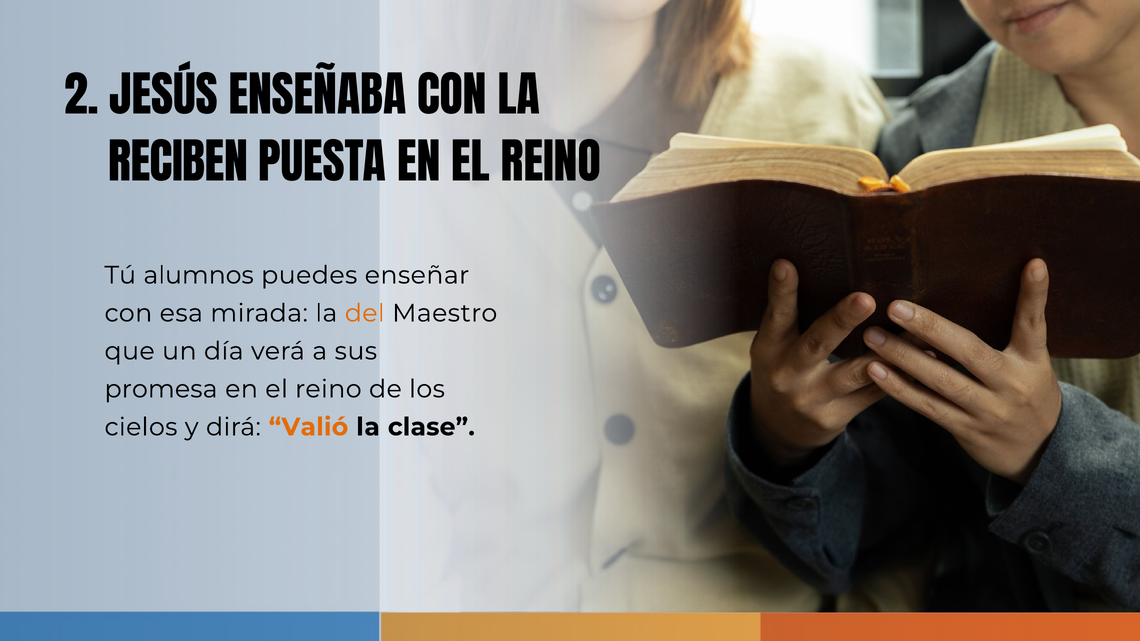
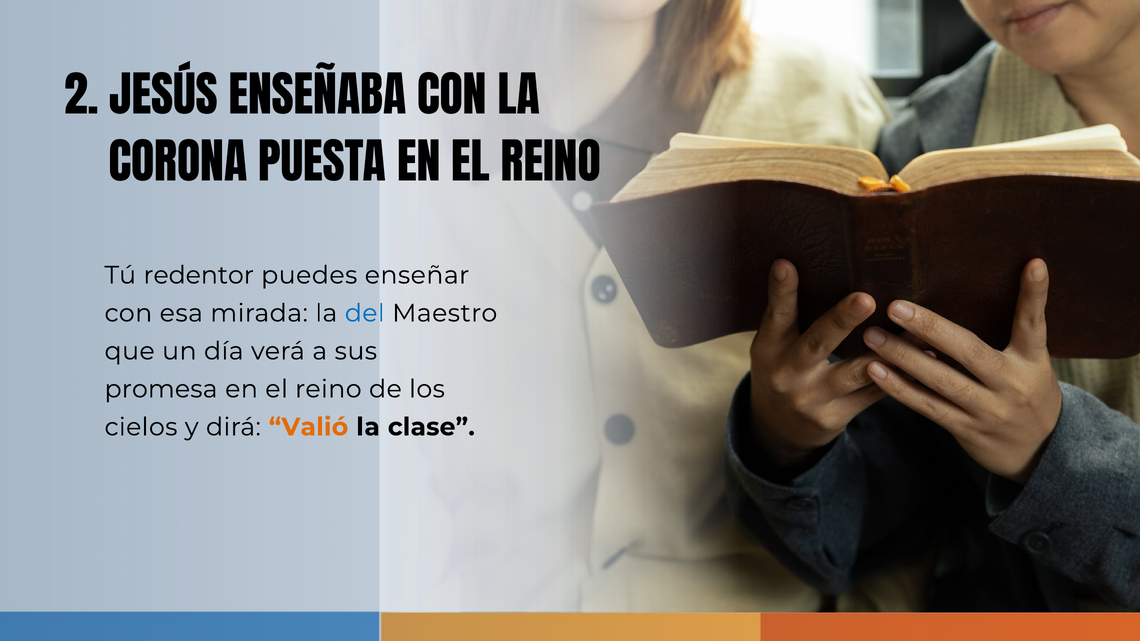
RECIBEN: RECIBEN -> CORONA (178, 165)
alumnos: alumnos -> redentor (199, 275)
del colour: orange -> blue (365, 313)
